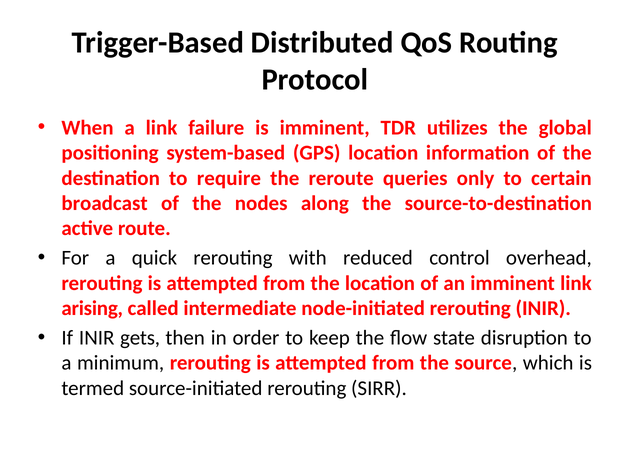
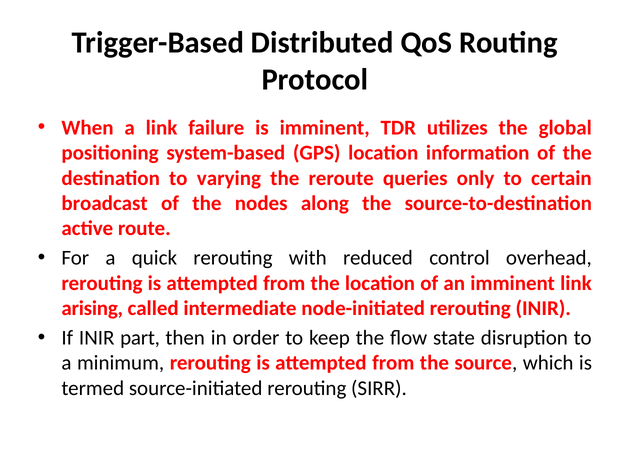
require: require -> varying (229, 178)
gets: gets -> part (140, 337)
